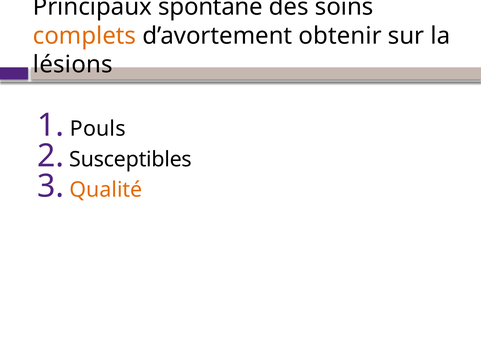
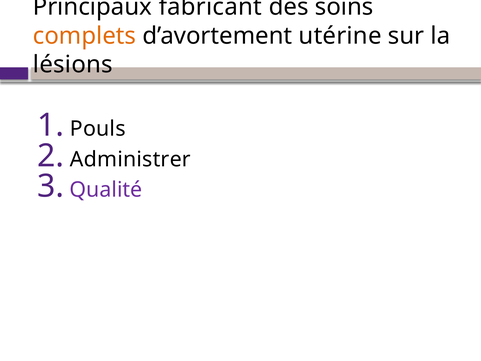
spontané: spontané -> fabricant (210, 7)
obtenir: obtenir -> utérine (340, 36)
Susceptibles: Susceptibles -> Administrer (130, 159)
Qualité colour: orange -> purple (106, 190)
